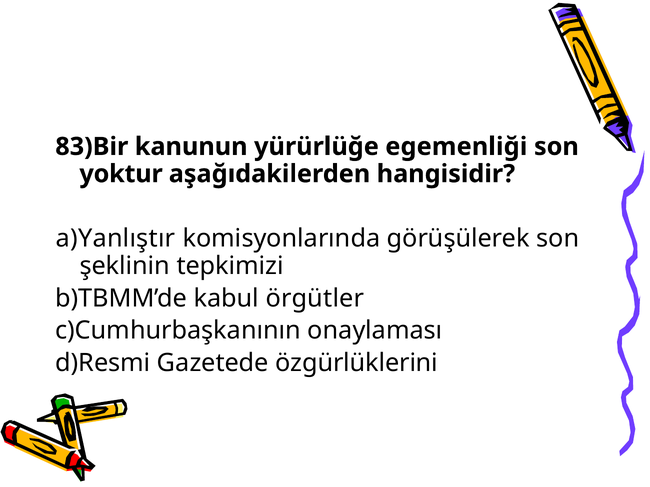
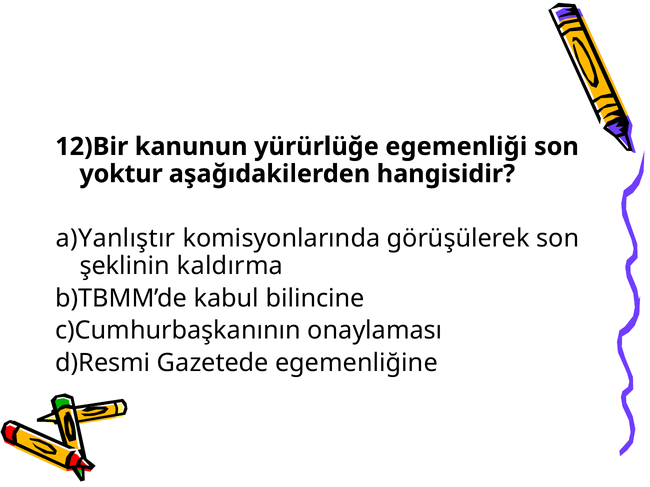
83)Bir: 83)Bir -> 12)Bir (92, 147)
tepkimizi: tepkimizi -> kaldırma (230, 266)
örgütler: örgütler -> bilincine (315, 298)
özgürlüklerini: özgürlüklerini -> egemenliğine (357, 363)
